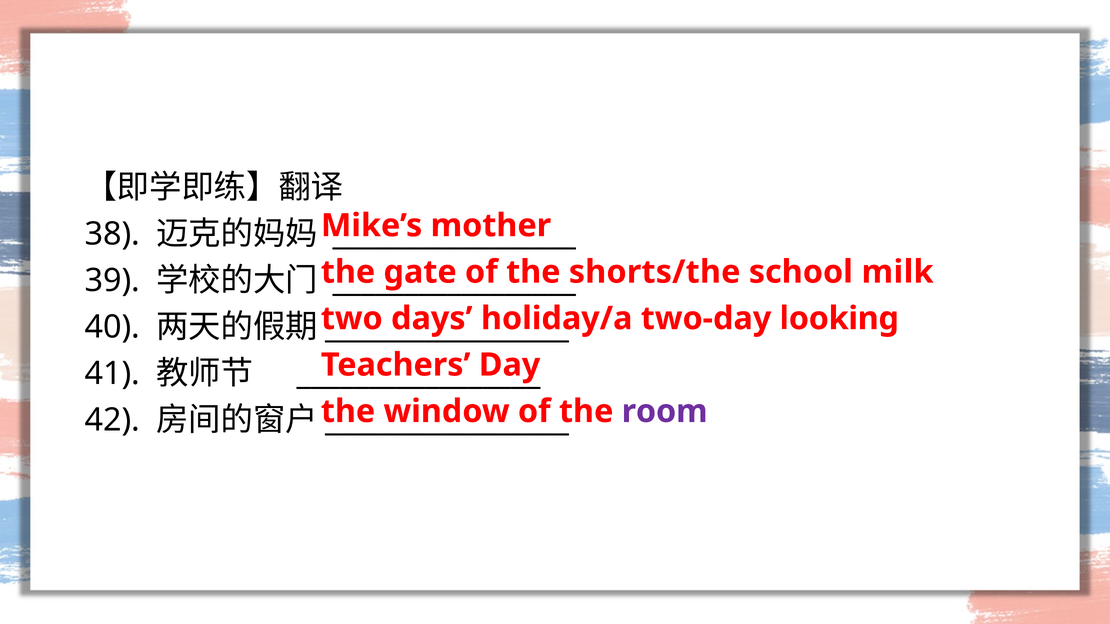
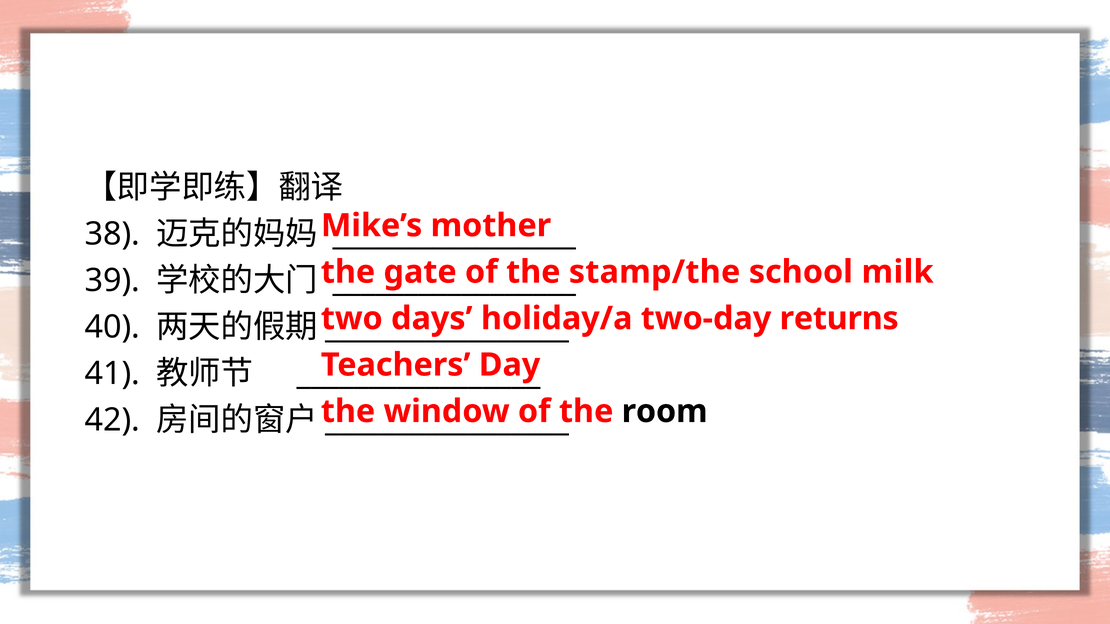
shorts/the: shorts/the -> stamp/the (655, 272)
looking: looking -> returns (839, 319)
room colour: purple -> black (665, 412)
